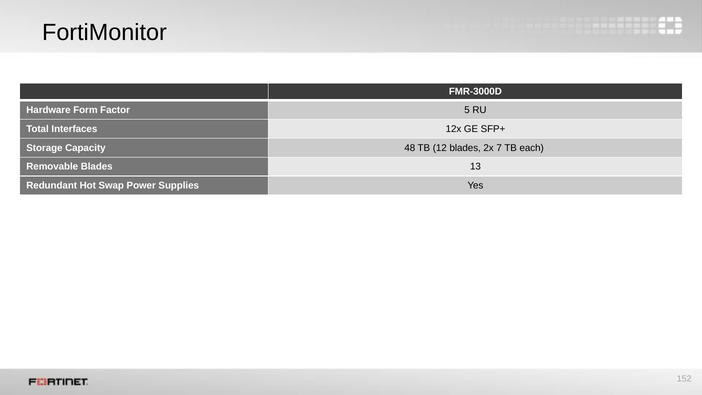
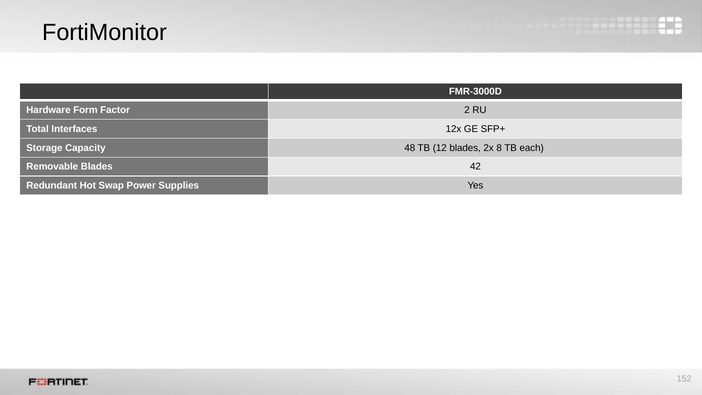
5: 5 -> 2 (467, 110)
7: 7 -> 8 (499, 148)
13: 13 -> 42 (475, 167)
